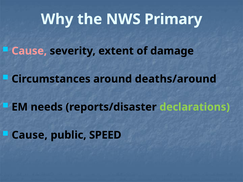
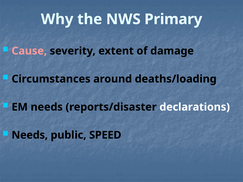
deaths/around: deaths/around -> deaths/loading (176, 79)
declarations colour: light green -> white (195, 107)
Cause: Cause -> Needs (30, 135)
